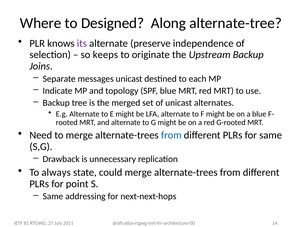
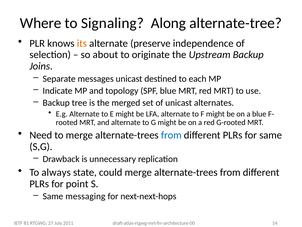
Designed: Designed -> Signaling (112, 23)
its colour: purple -> orange (82, 43)
keeps: keeps -> about (105, 55)
addressing: addressing -> messaging (85, 196)
